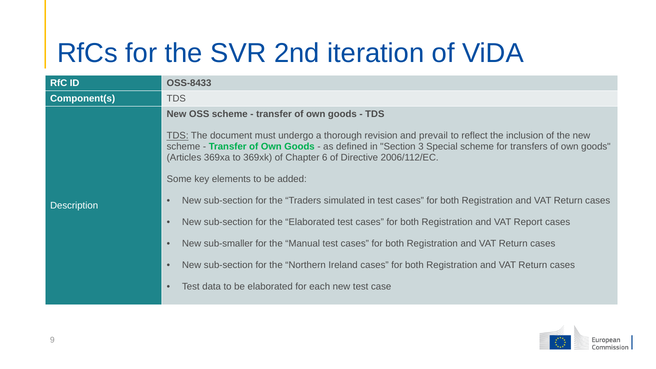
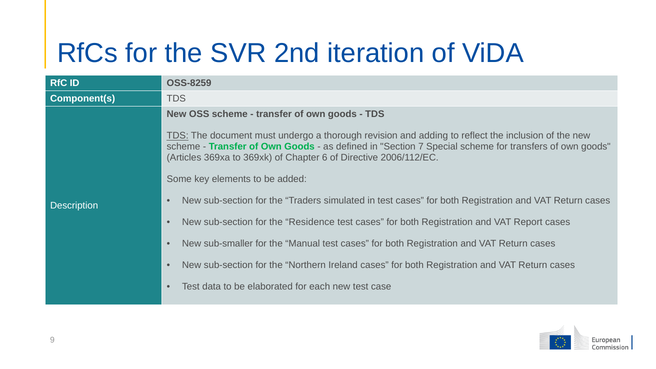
OSS-8433: OSS-8433 -> OSS-8259 (189, 83)
prevail: prevail -> adding (433, 136)
3: 3 -> 7 (421, 147)
the Elaborated: Elaborated -> Residence (310, 222)
